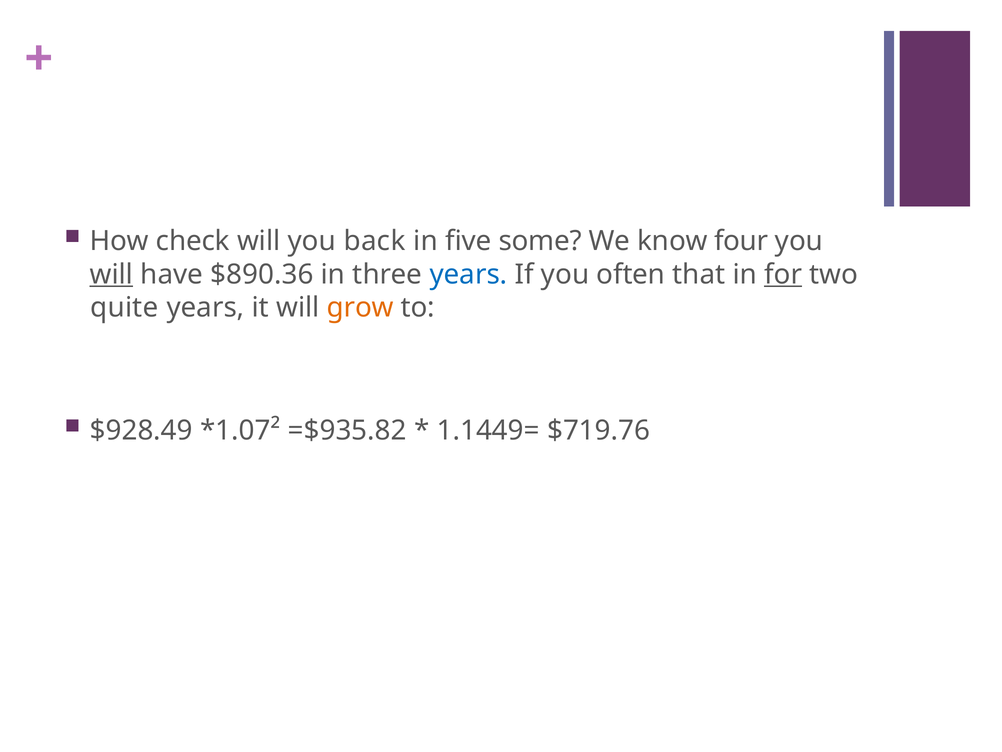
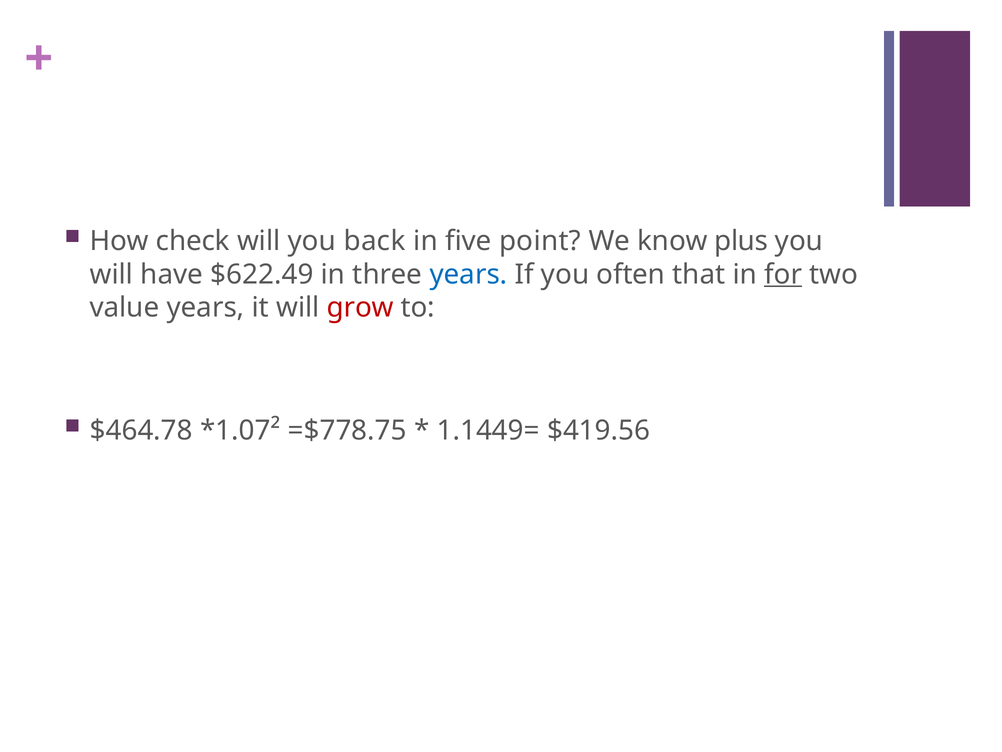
some: some -> point (540, 241)
four: four -> plus (741, 241)
will underline: present -> none (111, 274)
$890.36: $890.36 -> $622.49 (262, 274)
quite: quite -> value (124, 308)
grow colour: orange -> red (360, 308)
$928.49: $928.49 -> $464.78 (141, 430)
=$935.82: =$935.82 -> =$778.75 (347, 430)
$719.76: $719.76 -> $419.56 (599, 430)
